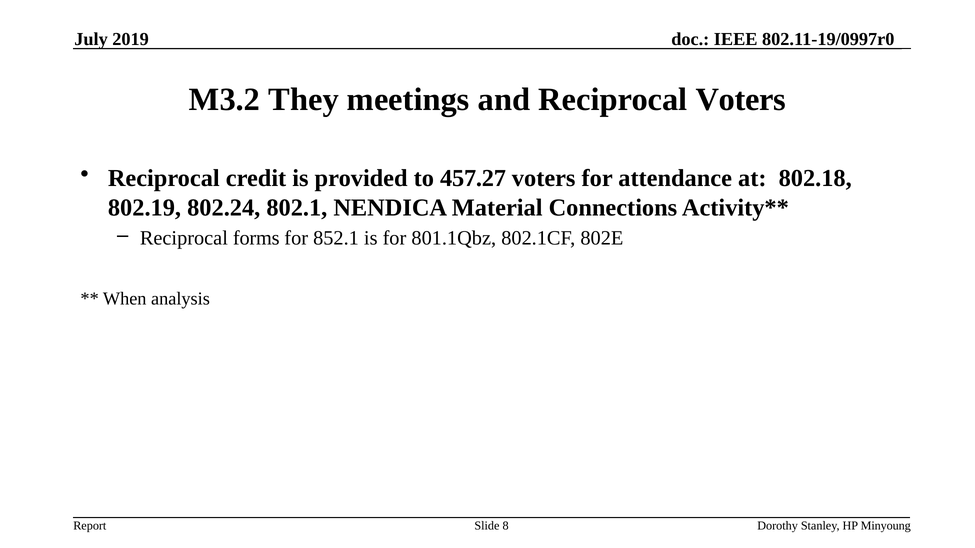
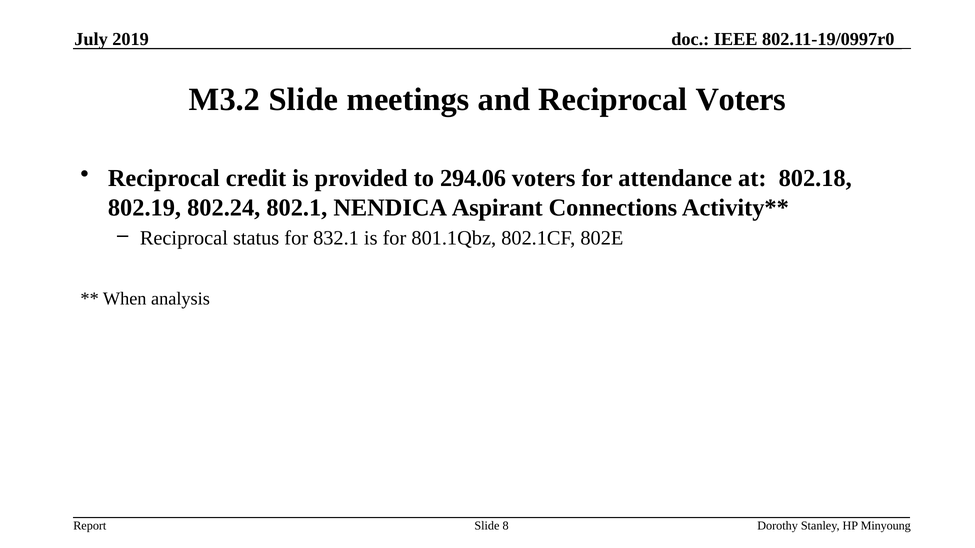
M3.2 They: They -> Slide (303, 100)
457.27: 457.27 -> 294.06 (473, 178)
Material: Material -> Aspirant (497, 208)
forms: forms -> status (256, 238)
852.1: 852.1 -> 832.1 (336, 238)
